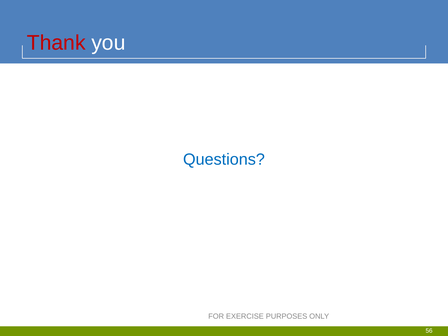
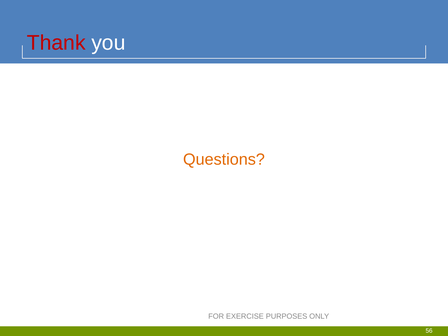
Questions colour: blue -> orange (224, 159)
